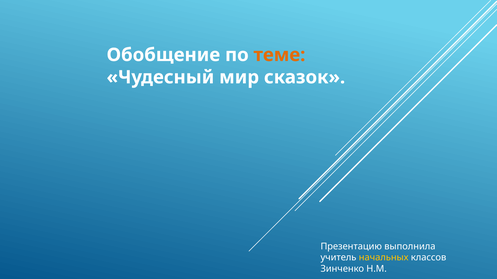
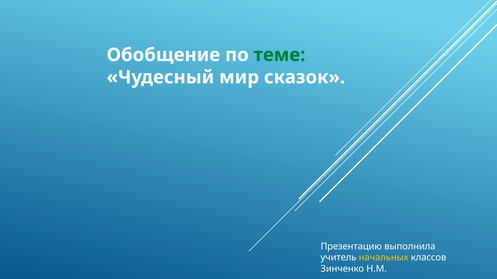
теме colour: orange -> green (279, 55)
